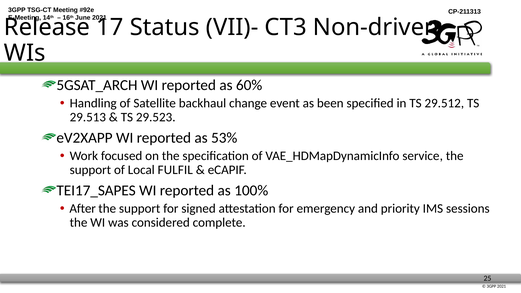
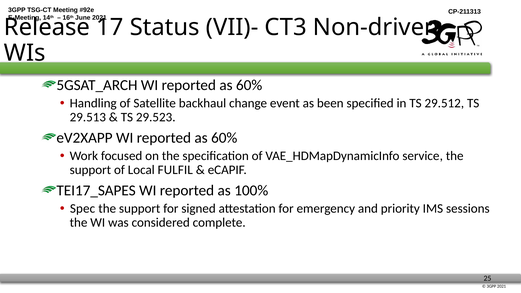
53%: 53% -> 60% (224, 138)
After: After -> Spec (83, 209)
